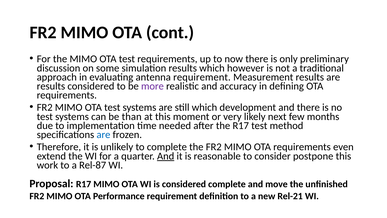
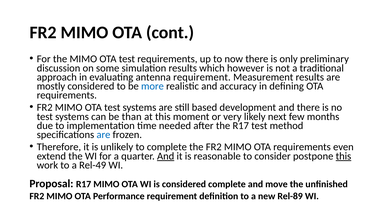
results: results -> mostly (51, 86)
more colour: purple -> blue (152, 86)
still which: which -> based (204, 107)
this underline: none -> present (343, 156)
Rel-87: Rel-87 -> Rel-49 (93, 165)
Rel-21: Rel-21 -> Rel-89 (290, 196)
